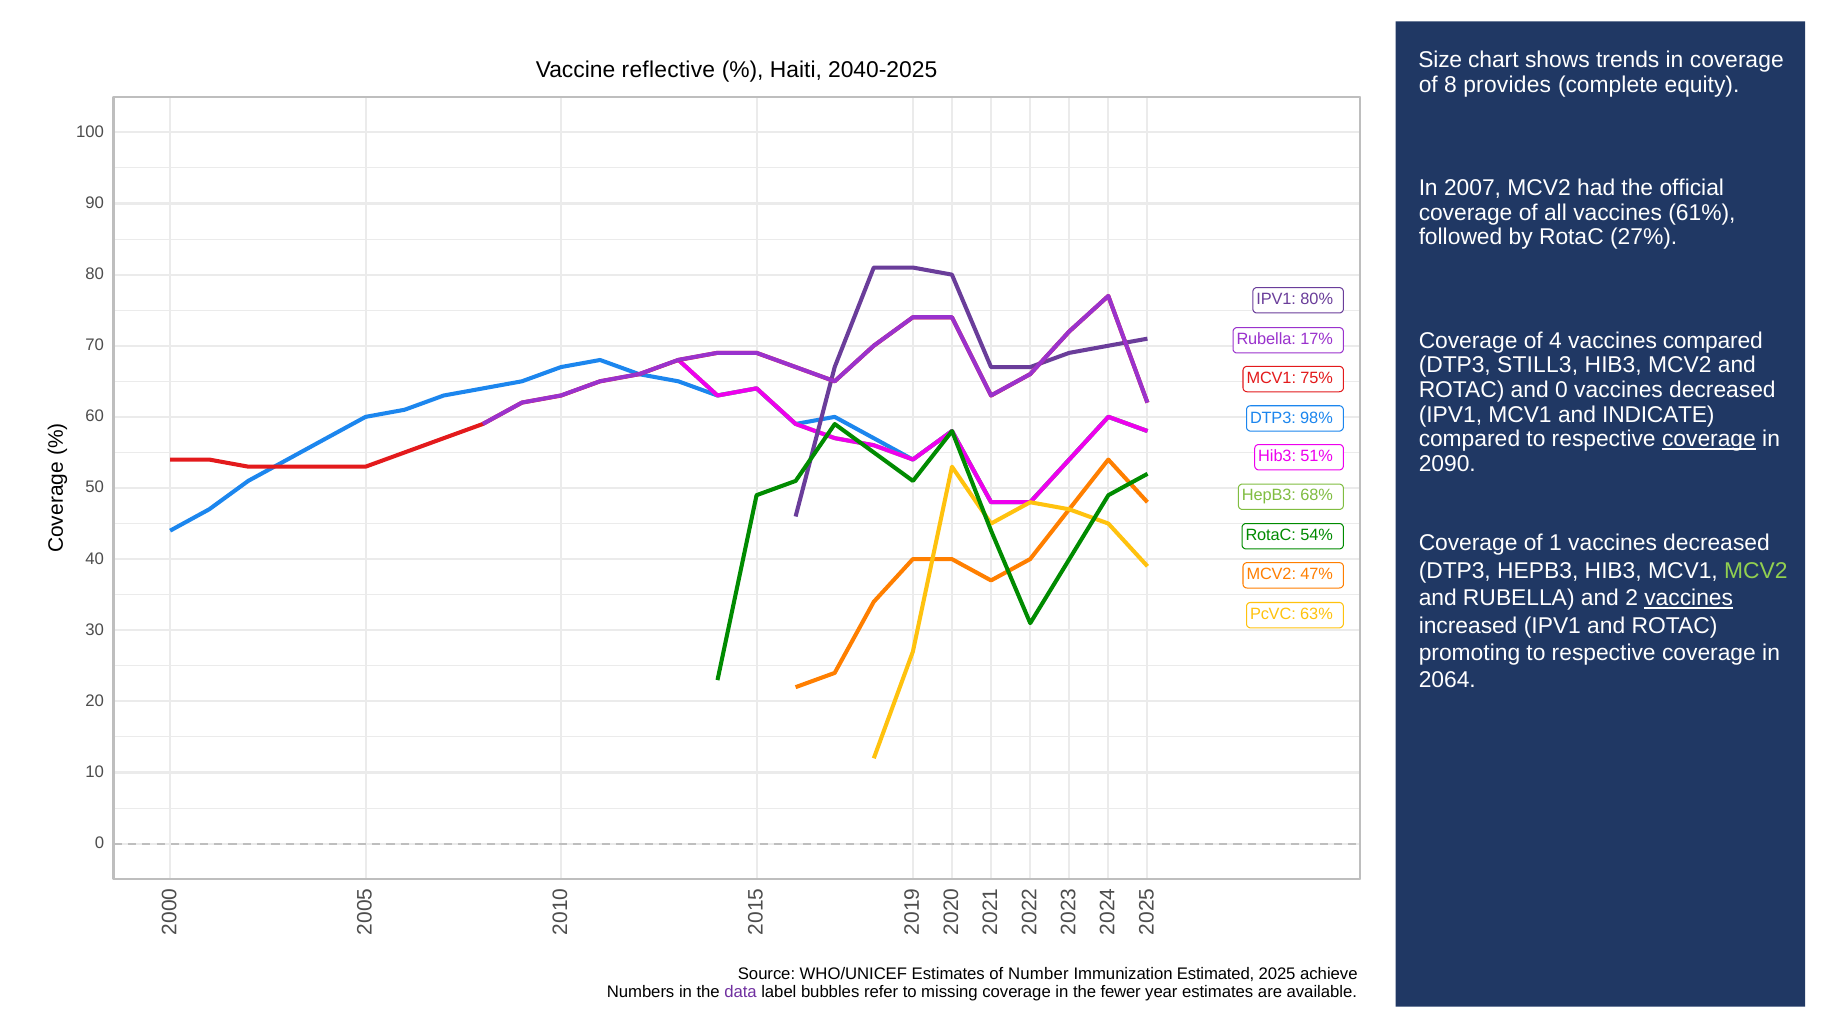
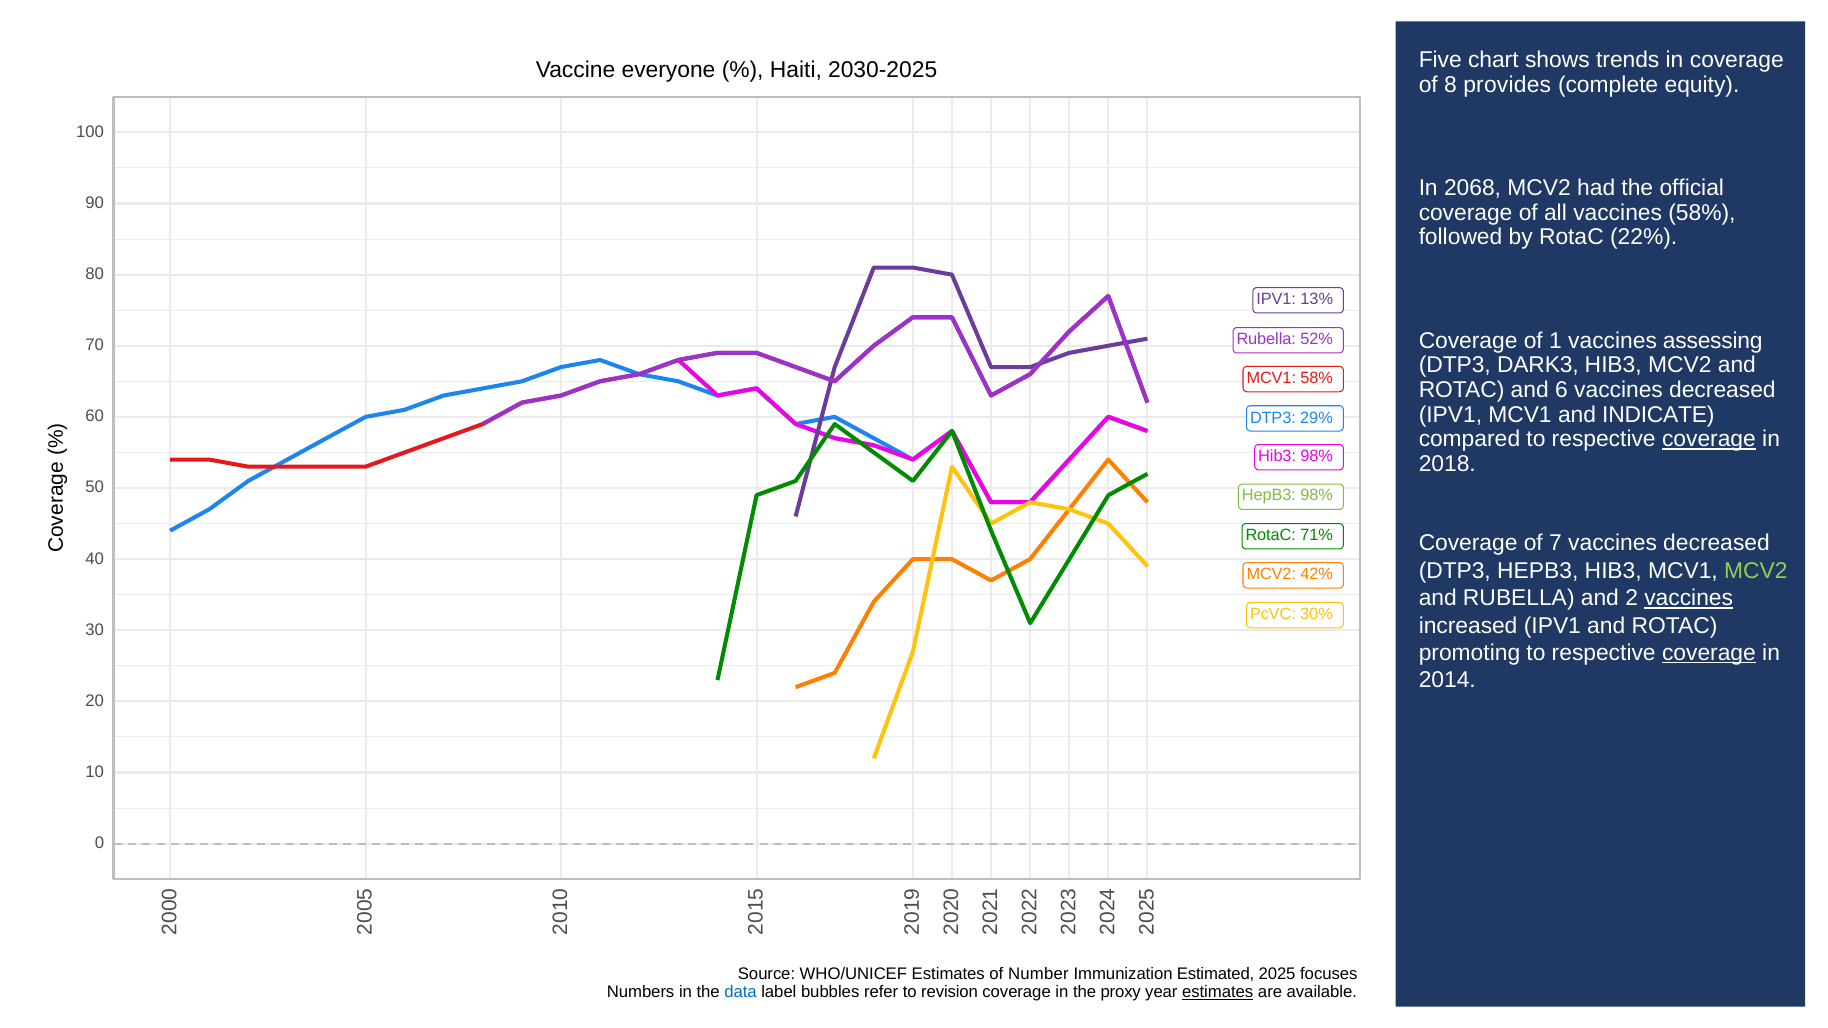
Size: Size -> Five (1440, 60)
reflective: reflective -> everyone (669, 70)
2040-2025: 2040-2025 -> 2030-2025 (883, 70)
2007: 2007 -> 2068 (1473, 188)
vaccines 61%: 61% -> 58% (1702, 213)
27%: 27% -> 22% (1644, 237)
80%: 80% -> 13% (1317, 300)
of 4: 4 -> 1 (1556, 341)
vaccines compared: compared -> assessing (1713, 341)
17%: 17% -> 52% (1317, 340)
STILL3: STILL3 -> DARK3 (1538, 365)
MCV1 75%: 75% -> 58% (1317, 378)
and 0: 0 -> 6 (1562, 390)
98%: 98% -> 29% (1317, 418)
Hib3 51%: 51% -> 98% (1317, 457)
2090: 2090 -> 2018 (1447, 464)
HepB3 68%: 68% -> 98% (1317, 495)
54%: 54% -> 71% (1317, 536)
of 1: 1 -> 7 (1556, 543)
47%: 47% -> 42% (1317, 575)
63%: 63% -> 30% (1317, 615)
coverage underline: none -> present (1709, 653)
2064: 2064 -> 2014 (1447, 681)
achieve: achieve -> focuses (1329, 974)
data colour: purple -> blue (741, 992)
to missing: missing -> revision (950, 992)
fewer: fewer -> proxy (1121, 992)
estimates underline: none -> present (1218, 992)
